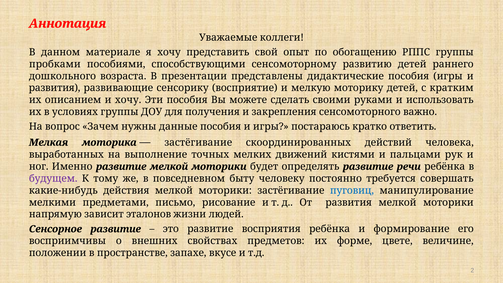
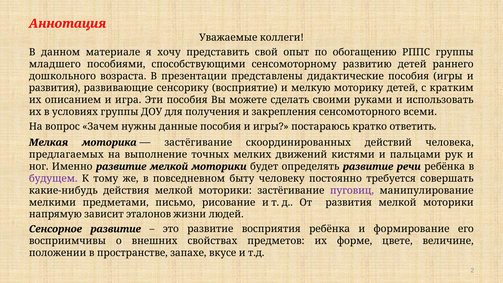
пробками: пробками -> младшего (55, 64)
и хочу: хочу -> игра (128, 100)
важно: важно -> всеми (420, 112)
выработанных: выработанных -> предлагаемых (66, 155)
пуговиц colour: blue -> purple (352, 190)
